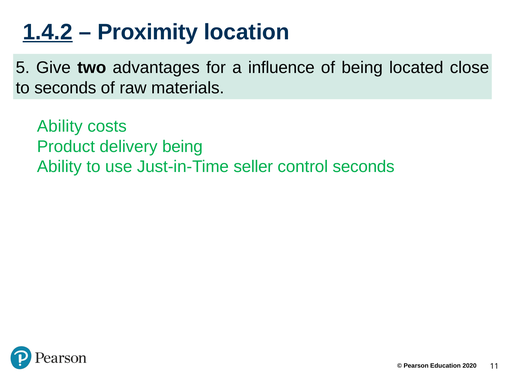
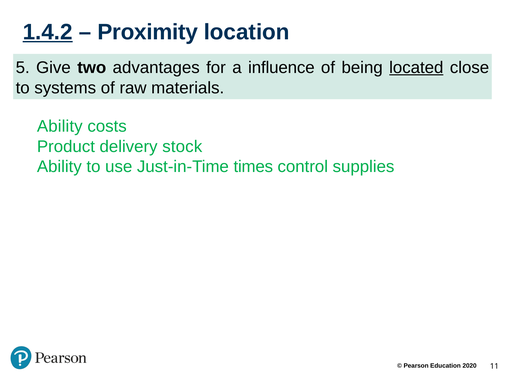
located underline: none -> present (416, 68)
to seconds: seconds -> systems (65, 88)
delivery being: being -> stock (182, 147)
seller: seller -> times (253, 167)
control seconds: seconds -> supplies (364, 167)
